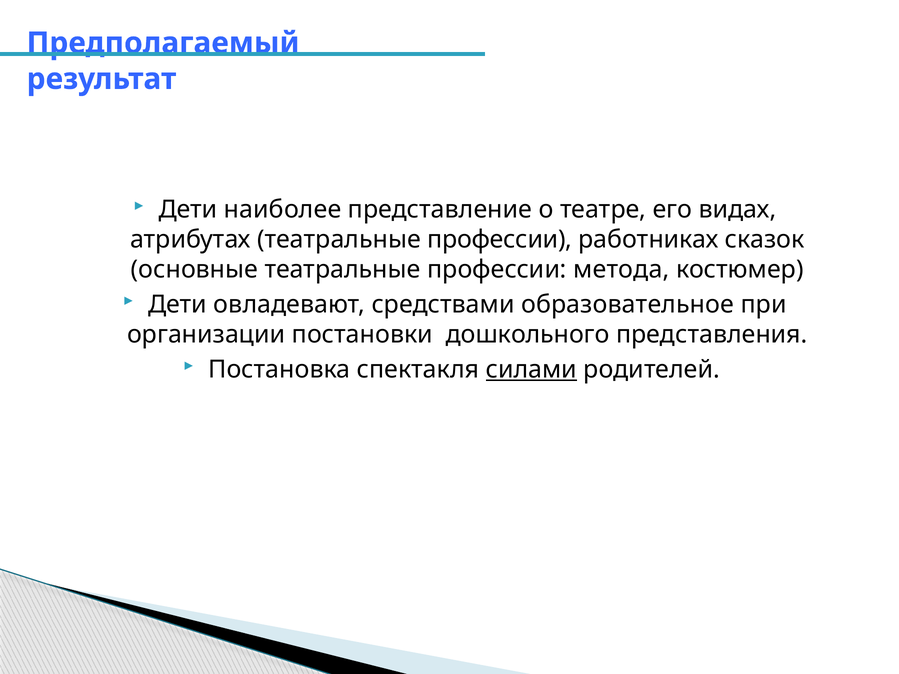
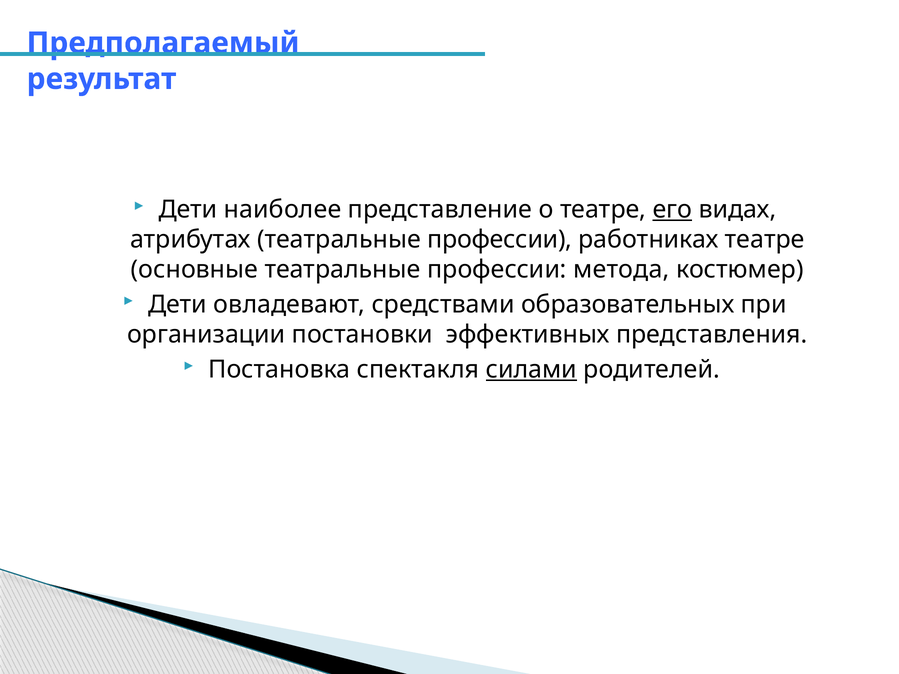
его underline: none -> present (672, 210)
работниках сказок: сказок -> театре (765, 240)
образовательное: образовательное -> образовательных (628, 305)
дошкольного: дошкольного -> эффективных (528, 335)
